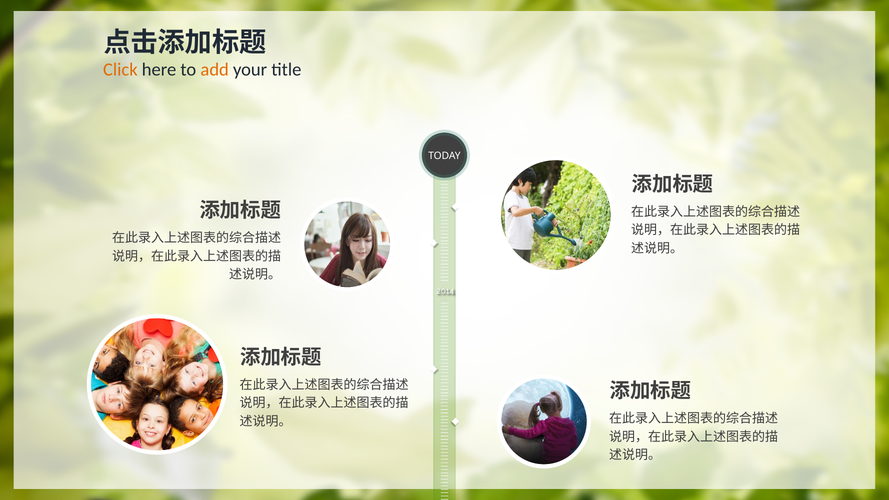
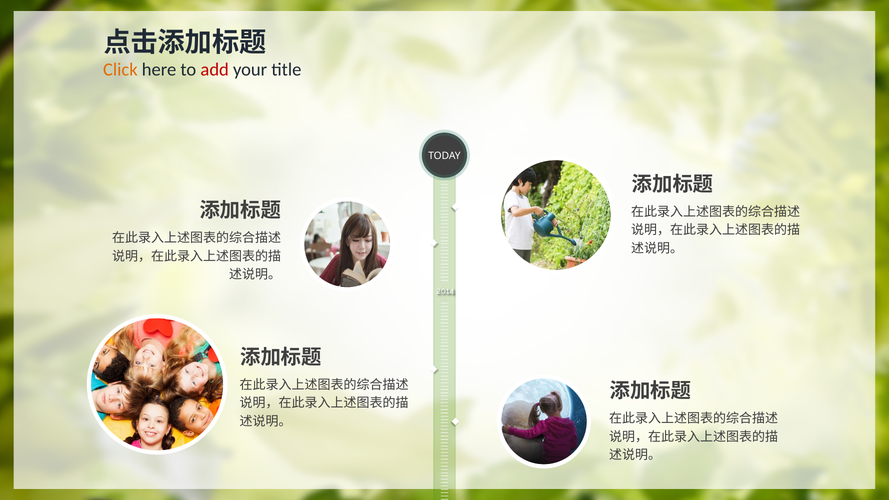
add colour: orange -> red (215, 70)
